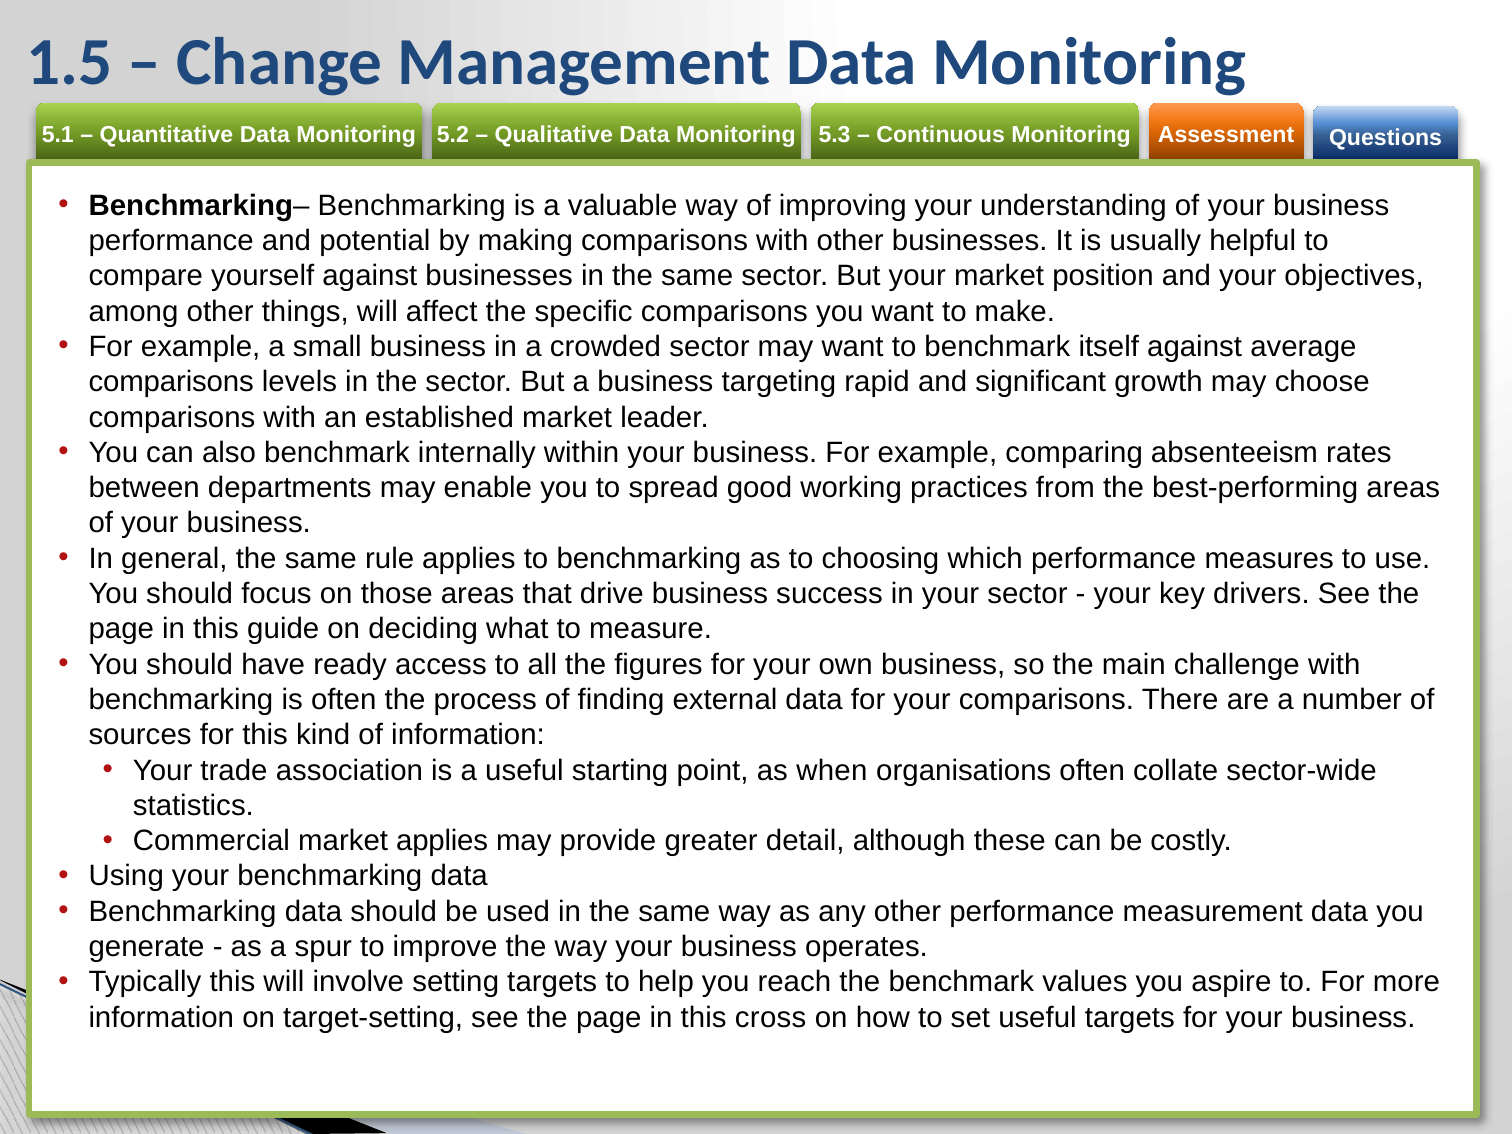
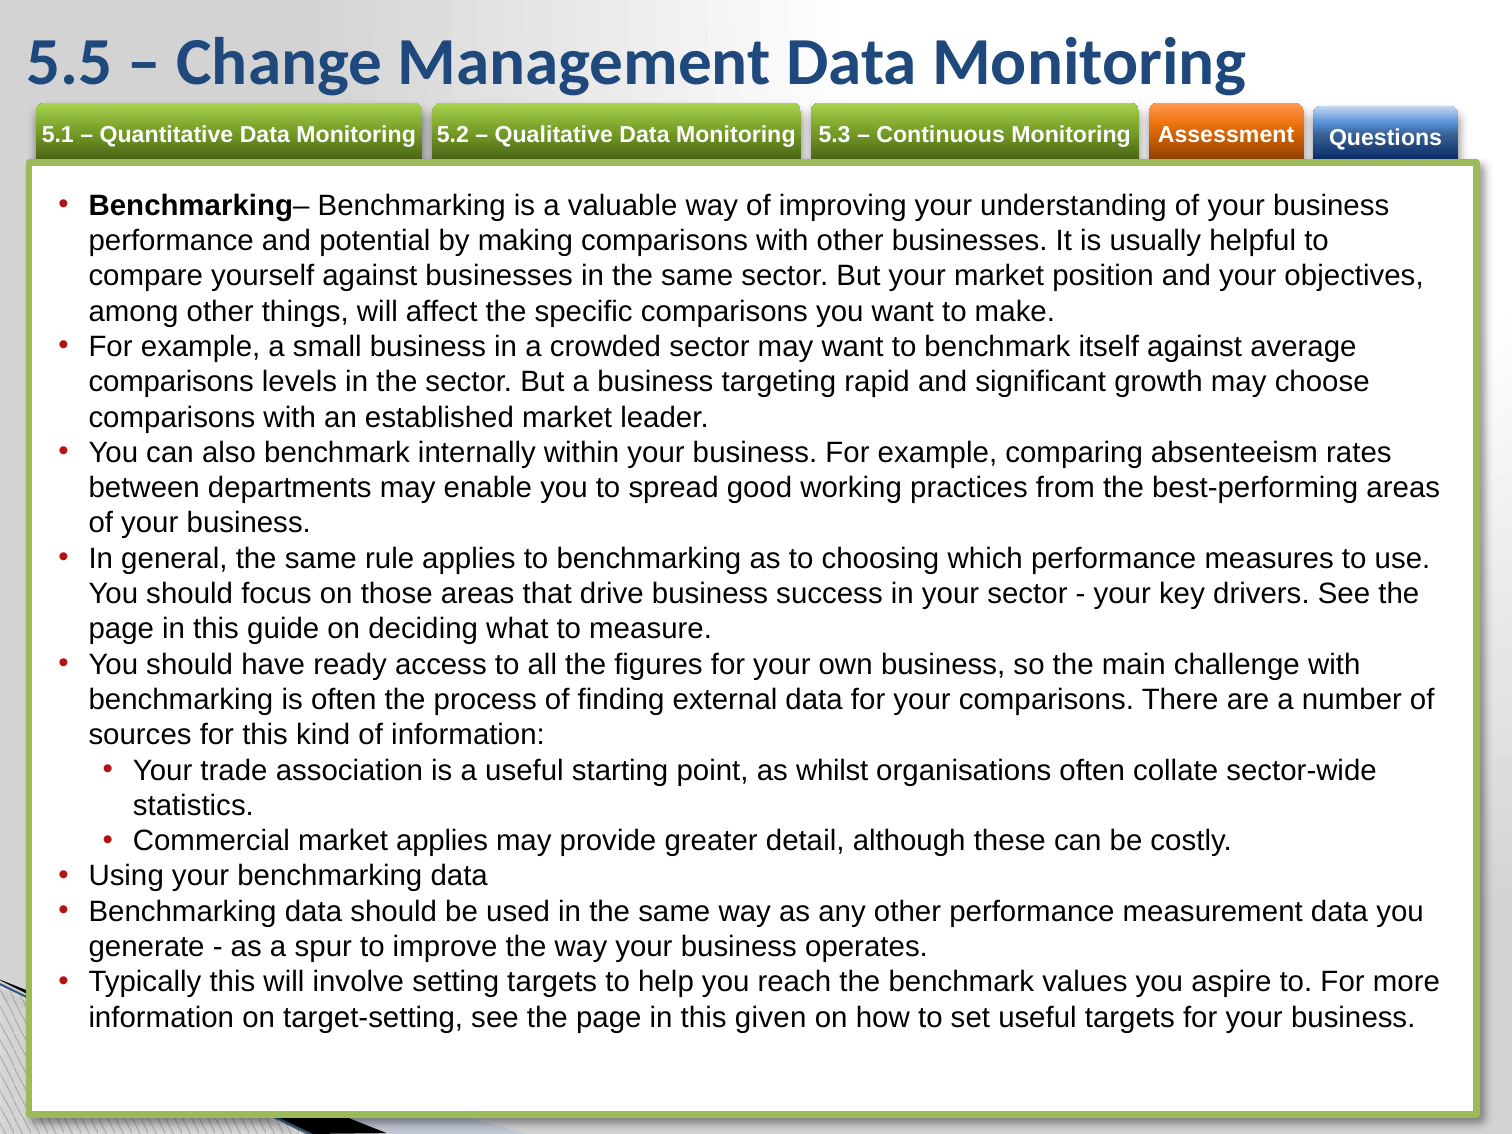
1.5: 1.5 -> 5.5 (69, 62)
when: when -> whilst (832, 770)
cross: cross -> given (771, 1017)
